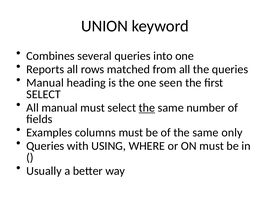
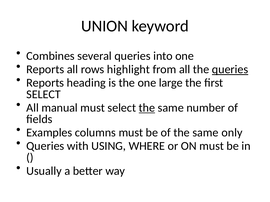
matched: matched -> highlight (128, 70)
queries underline: none -> present (230, 70)
Manual: Manual -> Reports (45, 83)
seen: seen -> large (171, 83)
